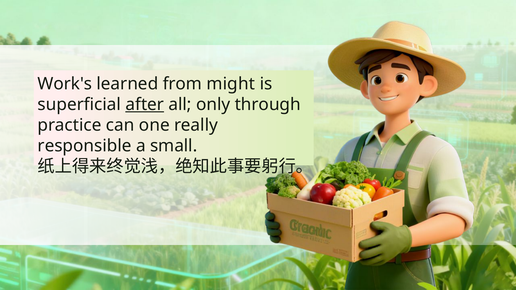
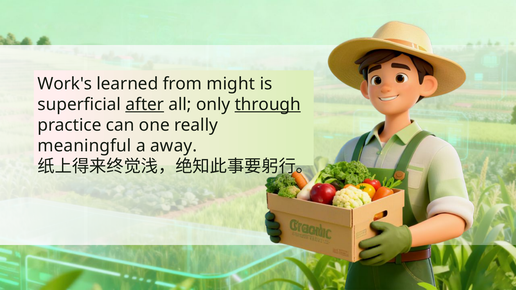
through underline: none -> present (268, 105)
responsible: responsible -> meaningful (85, 146)
small: small -> away (174, 146)
